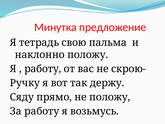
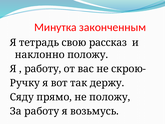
предложение: предложение -> законченным (113, 27)
пальма: пальма -> рассказ (108, 42)
